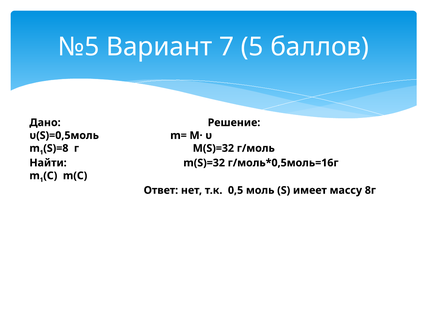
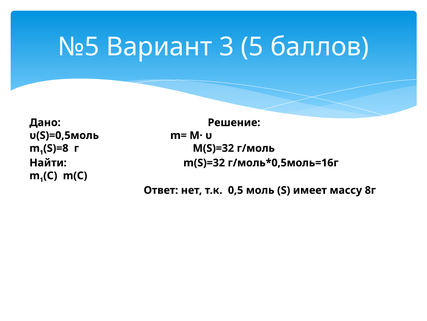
7: 7 -> 3 (227, 47)
